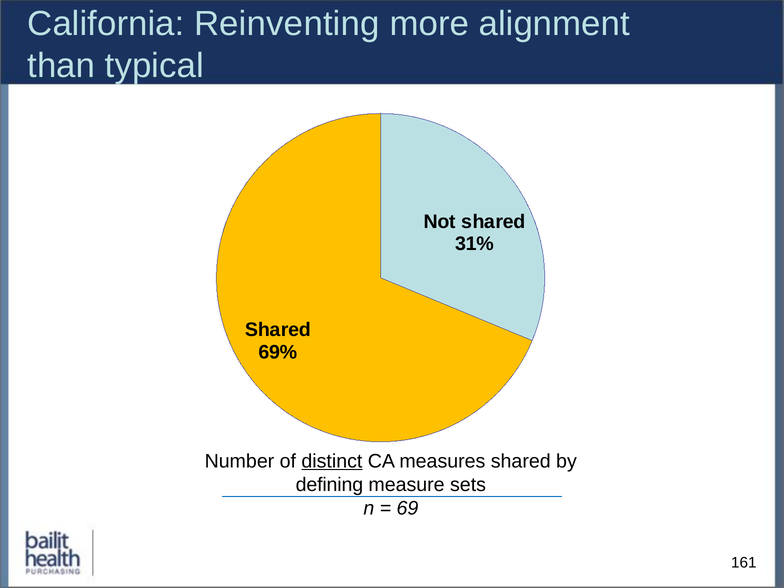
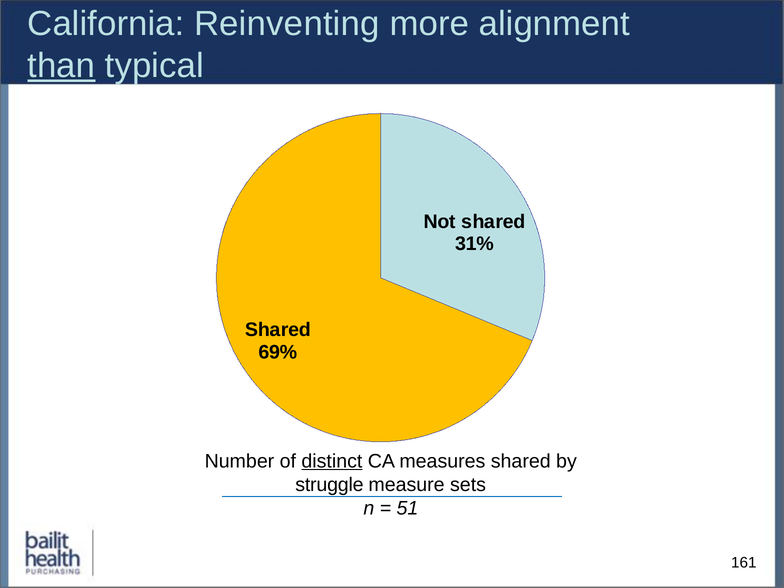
than underline: none -> present (61, 66)
defining: defining -> struggle (329, 485)
69: 69 -> 51 (407, 508)
